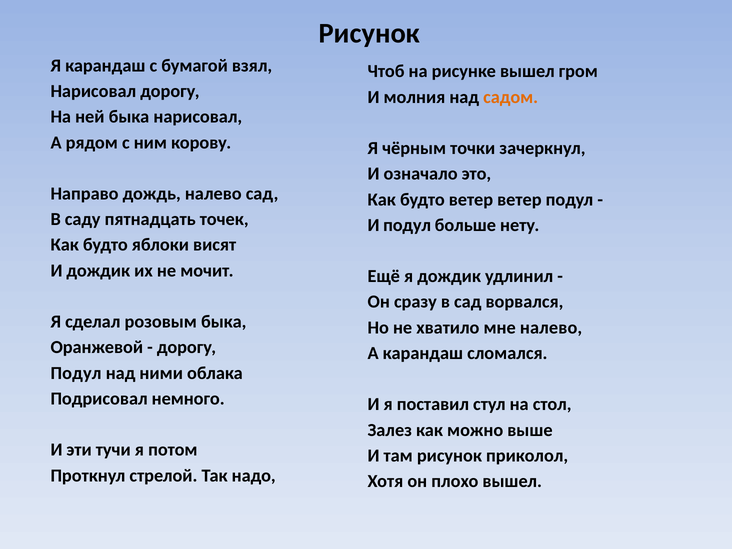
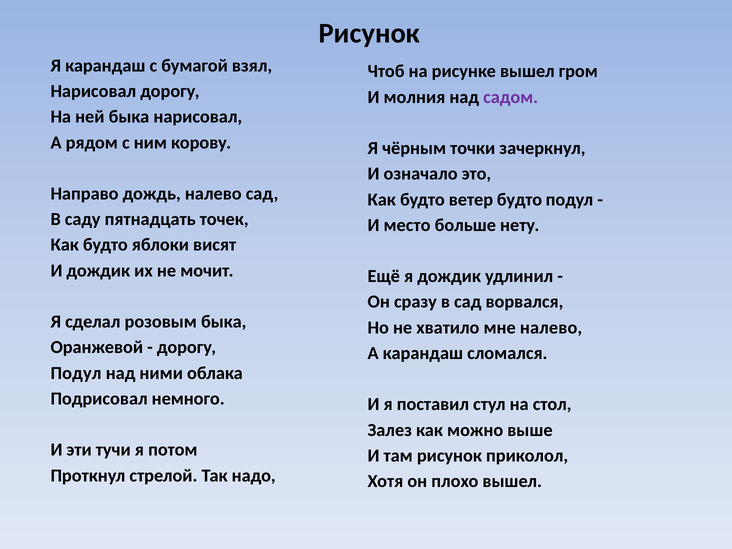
садом colour: orange -> purple (511, 97)
ветер ветер: ветер -> будто (519, 199)
И подул: подул -> место (407, 225)
